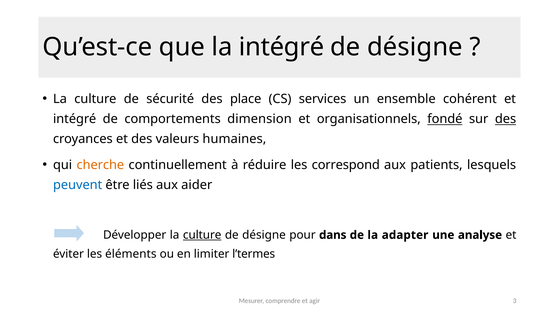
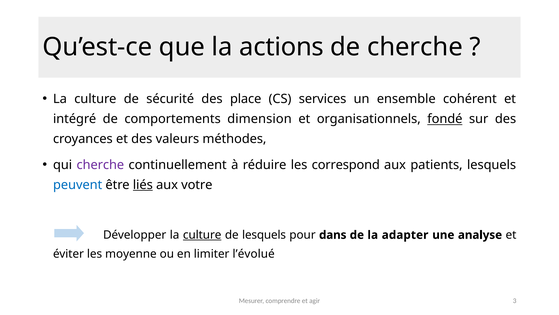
la intégré: intégré -> actions (282, 47)
désigne: désigne -> cherche (415, 47)
des underline: present -> none (506, 119)
humaines: humaines -> méthodes (234, 139)
cherche colour: orange -> purple (100, 165)
liés underline: none -> present (143, 185)
aider: aider -> votre (197, 185)
désigne: désigne -> lesquels (264, 235)
éléments: éléments -> moyenne (131, 253)
l’termes: l’termes -> l’évolué (254, 253)
